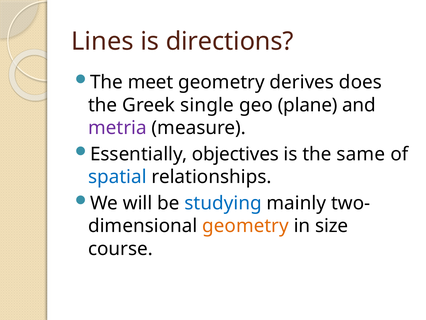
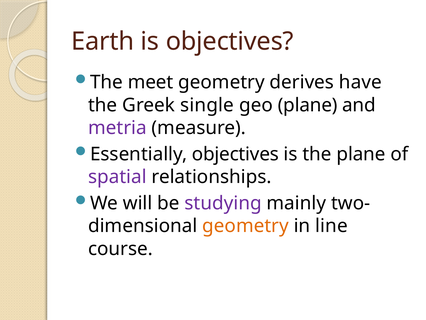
Lines: Lines -> Earth (103, 41)
is directions: directions -> objectives (230, 41)
does: does -> have (360, 82)
the same: same -> plane (361, 154)
spatial colour: blue -> purple (117, 177)
studying colour: blue -> purple (223, 203)
size: size -> line (331, 226)
